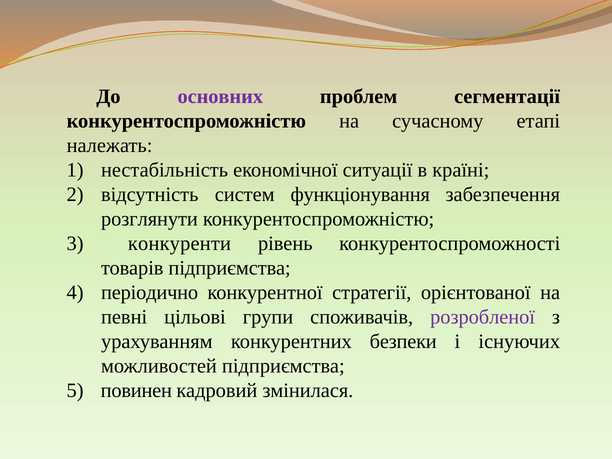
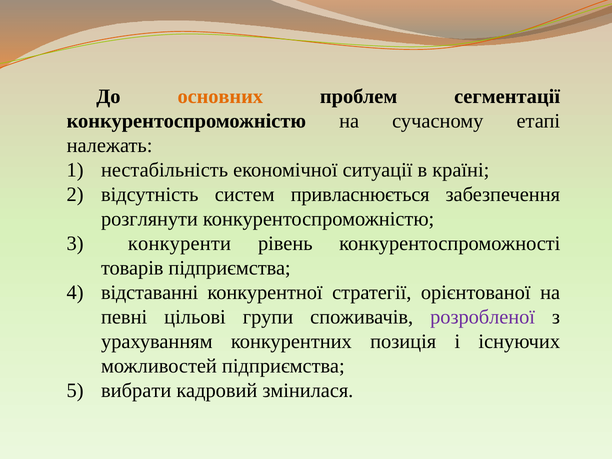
основних colour: purple -> orange (220, 97)
функціонування: функціонування -> привласнюється (360, 195)
періодично: періодично -> відставанні (150, 293)
безпеки: безпеки -> позиція (403, 342)
повинен: повинен -> вибрати (136, 391)
